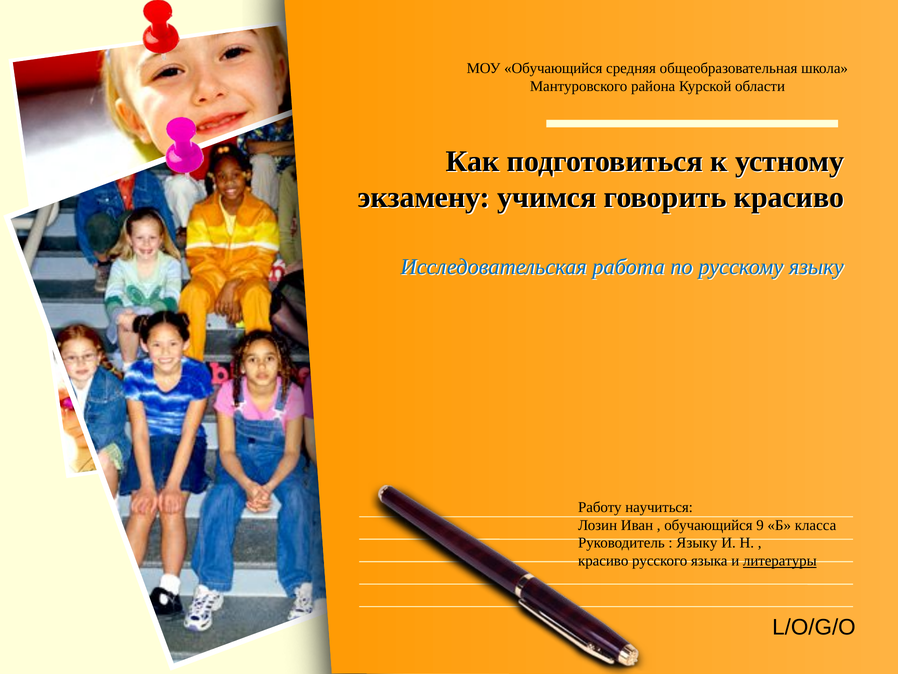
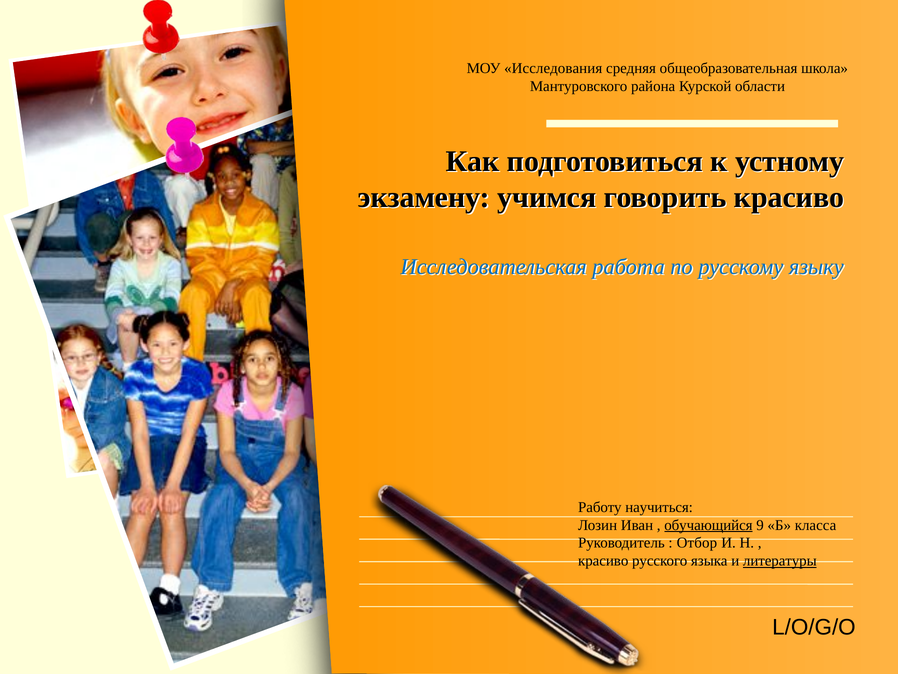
МОУ Обучающийся: Обучающийся -> Исследования (553, 68)
обучающийся underline: none -> present (708, 525)
Языку: Языку -> Отбор (697, 543)
